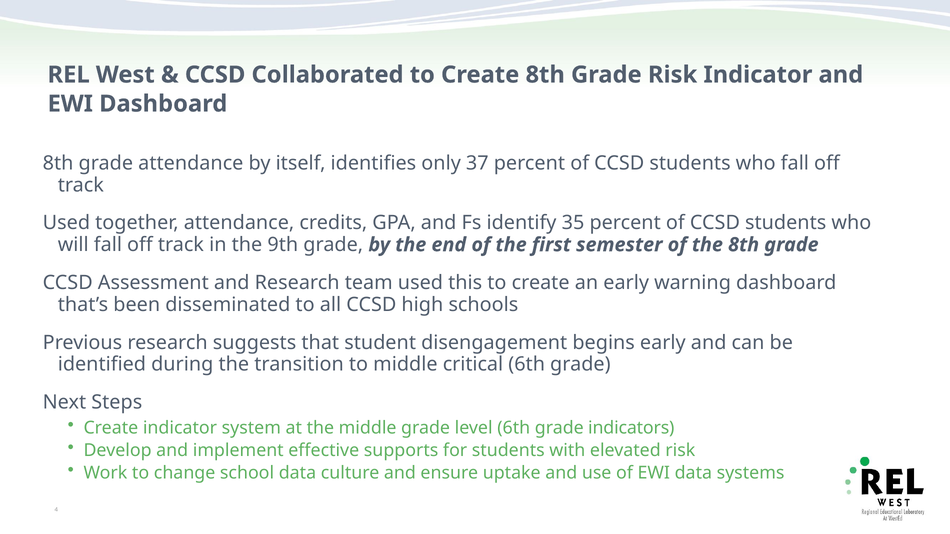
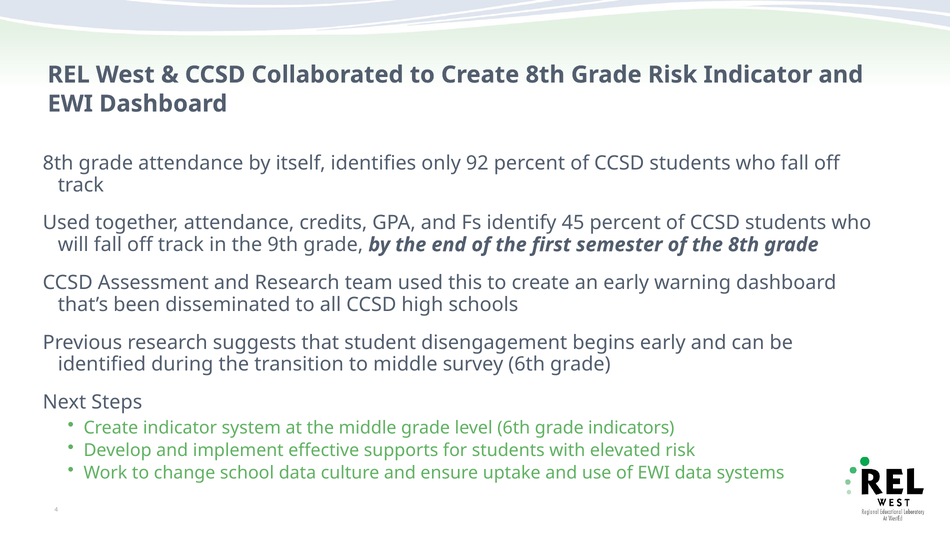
37: 37 -> 92 (477, 163)
35: 35 -> 45 (573, 223)
critical: critical -> survey (473, 365)
